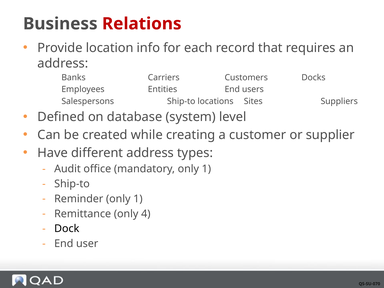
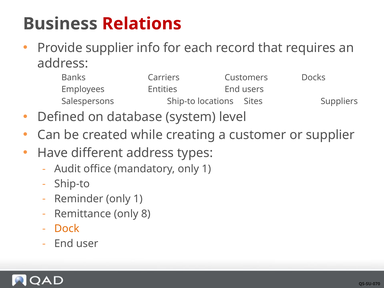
Provide location: location -> supplier (110, 48)
4: 4 -> 8 (146, 214)
Dock colour: black -> orange (67, 229)
